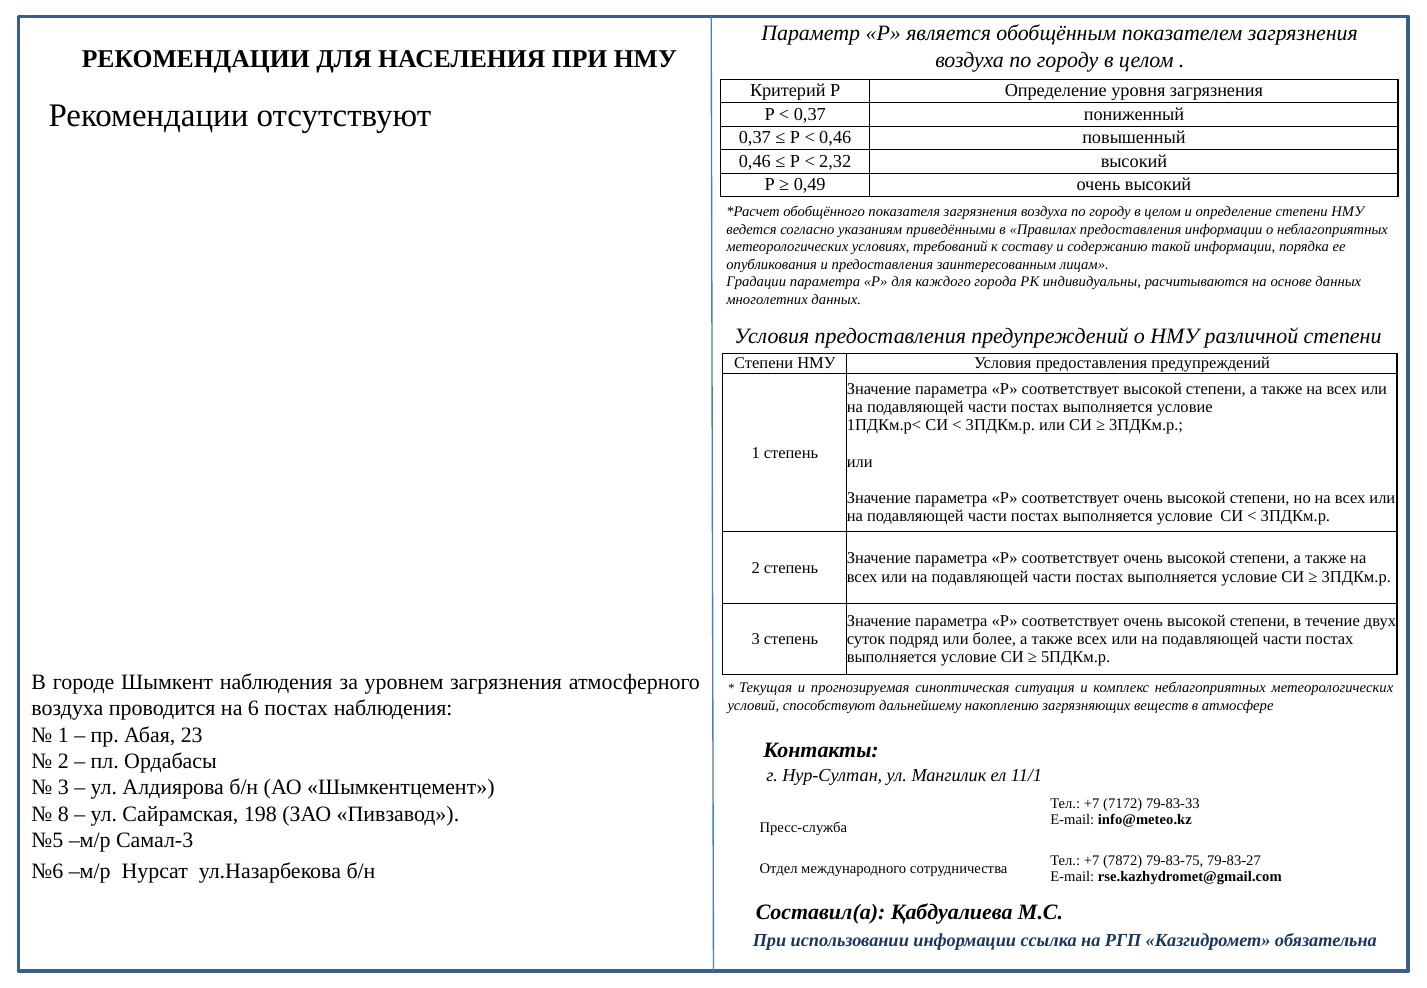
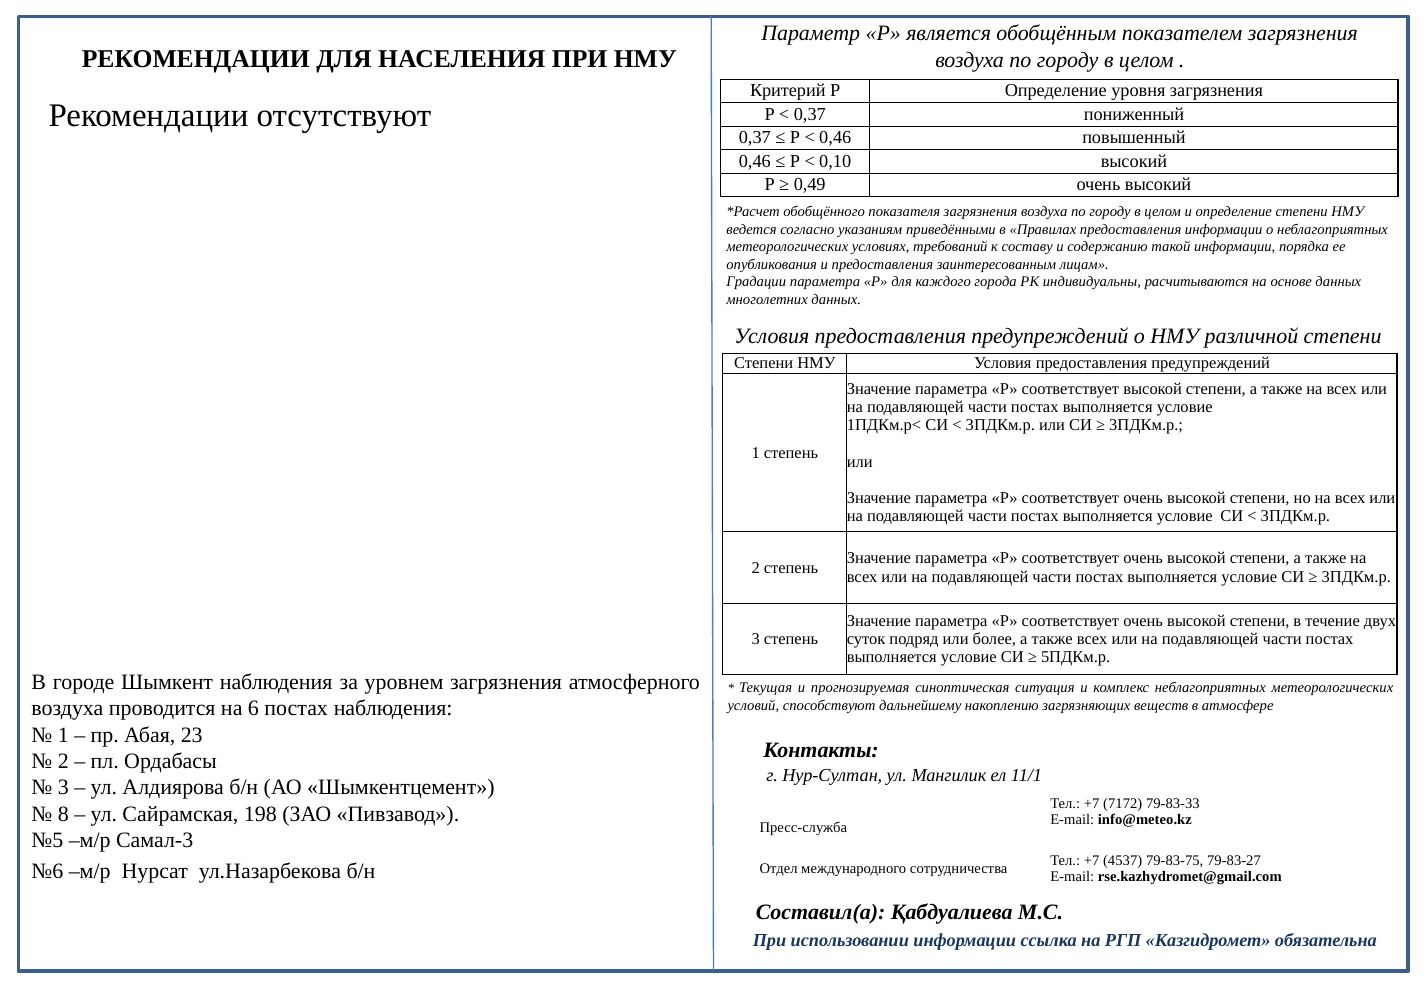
2,32: 2,32 -> 0,10 (835, 161)
7872: 7872 -> 4537 (1123, 860)
